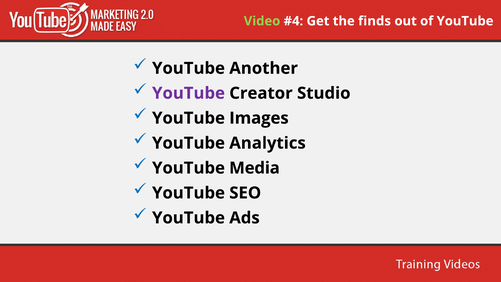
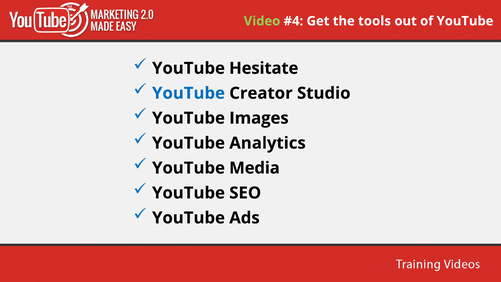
finds: finds -> tools (375, 21)
Another: Another -> Hesitate (264, 68)
YouTube colour: purple -> blue (188, 93)
